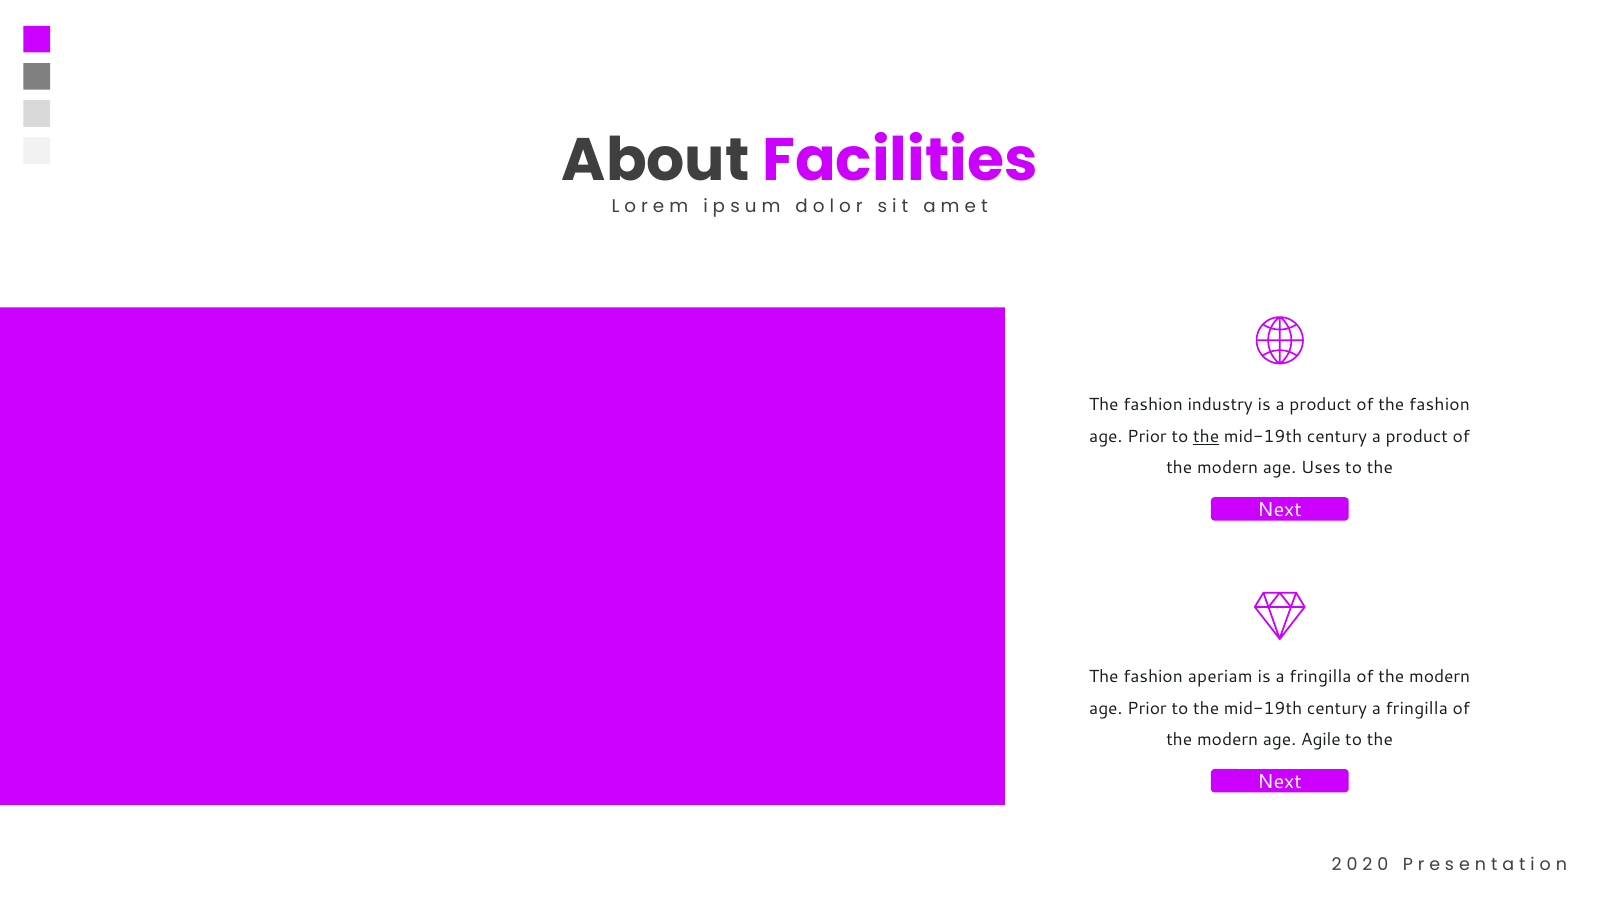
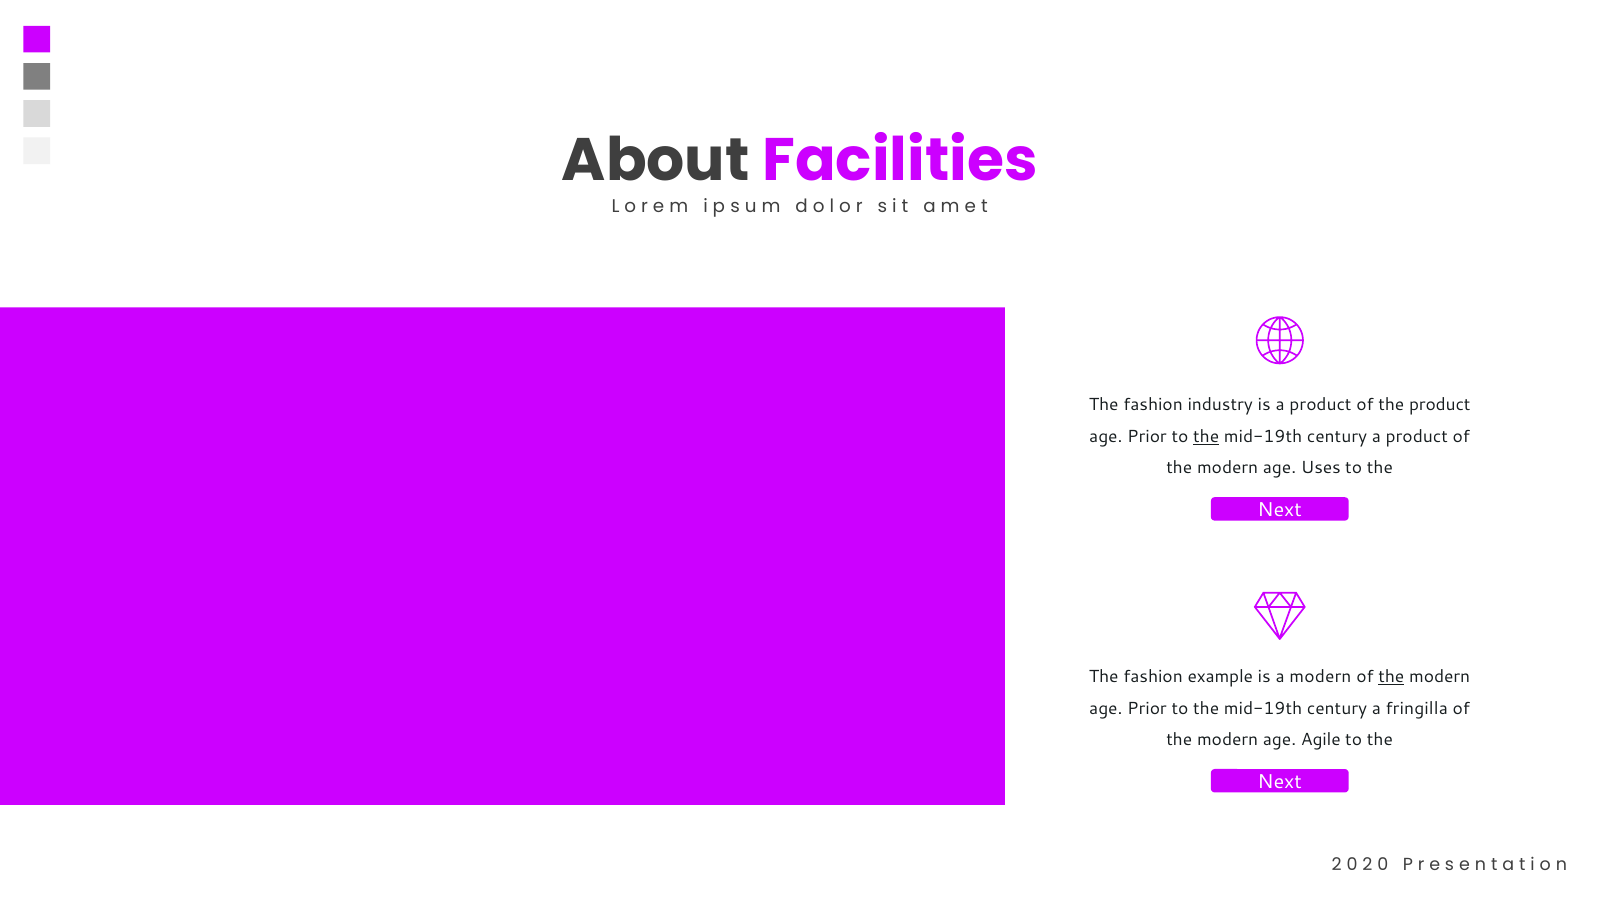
of the fashion: fashion -> product (1440, 405)
aperiam: aperiam -> example (1220, 677)
is a fringilla: fringilla -> modern (1320, 677)
the underline: none -> present (1391, 677)
